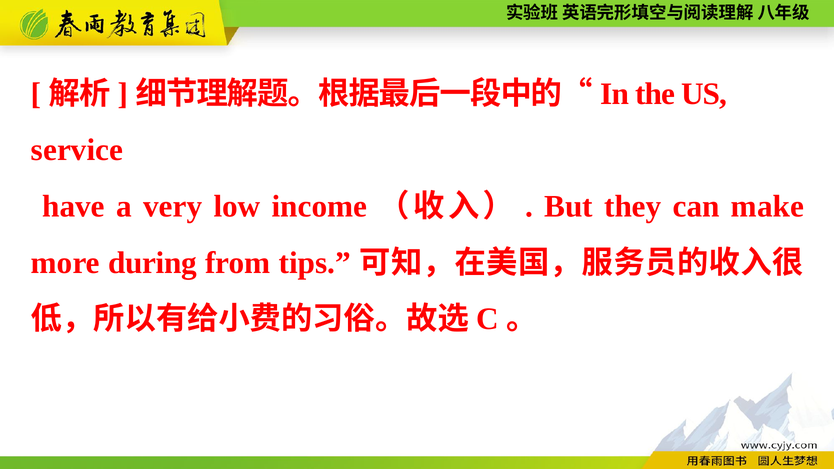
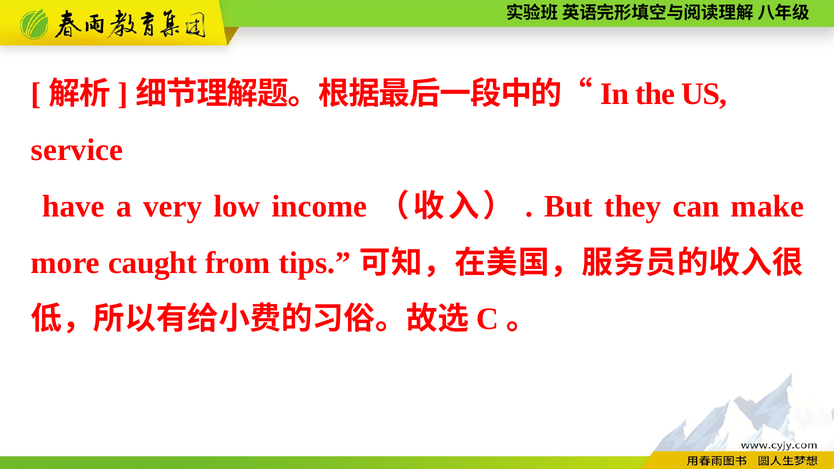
during: during -> caught (153, 263)
